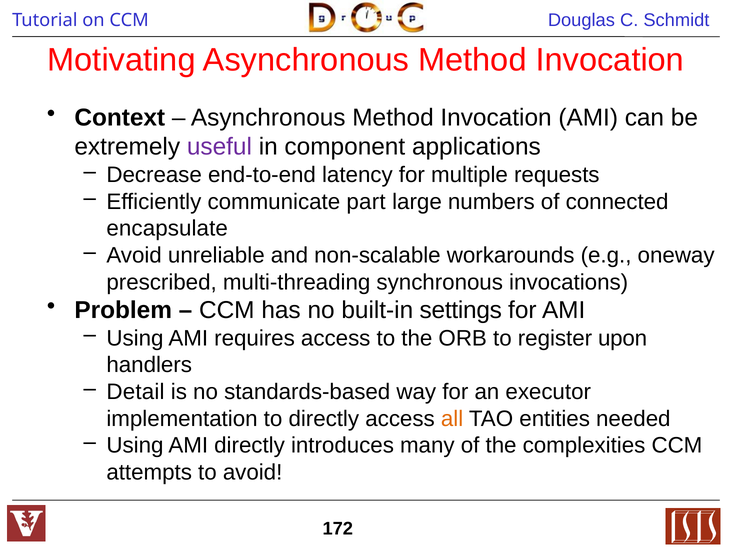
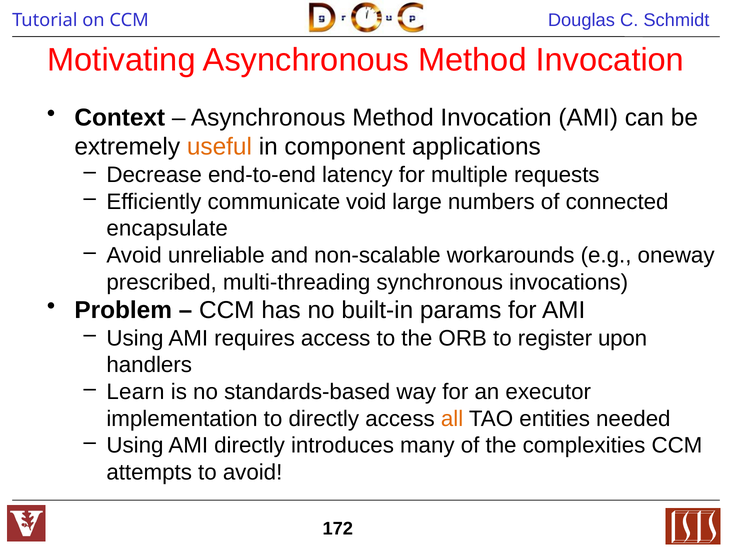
useful colour: purple -> orange (219, 147)
part: part -> void (366, 202)
settings: settings -> params (461, 310)
Detail: Detail -> Learn (135, 392)
